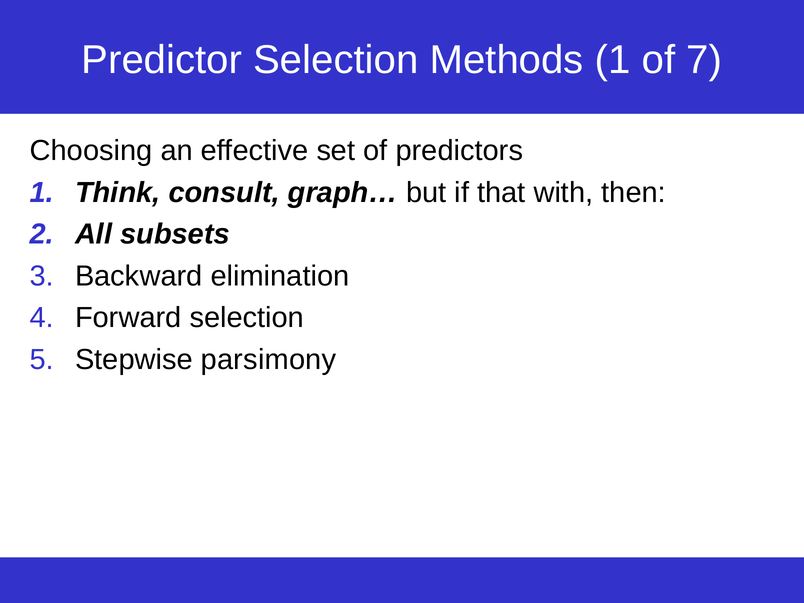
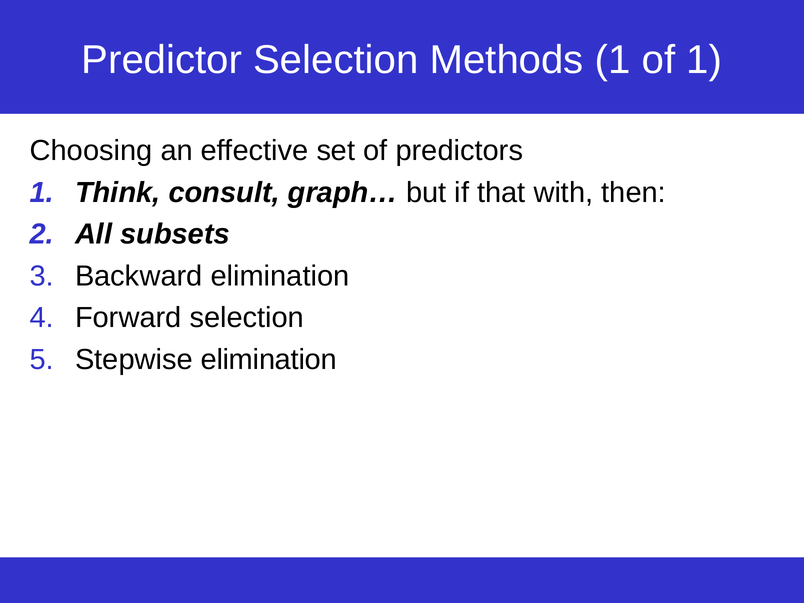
of 7: 7 -> 1 (704, 60)
Stepwise parsimony: parsimony -> elimination (269, 360)
